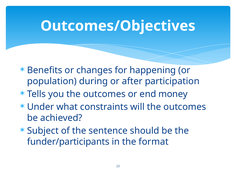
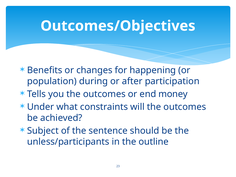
funder/participants: funder/participants -> unless/participants (68, 142)
format: format -> outline (154, 142)
